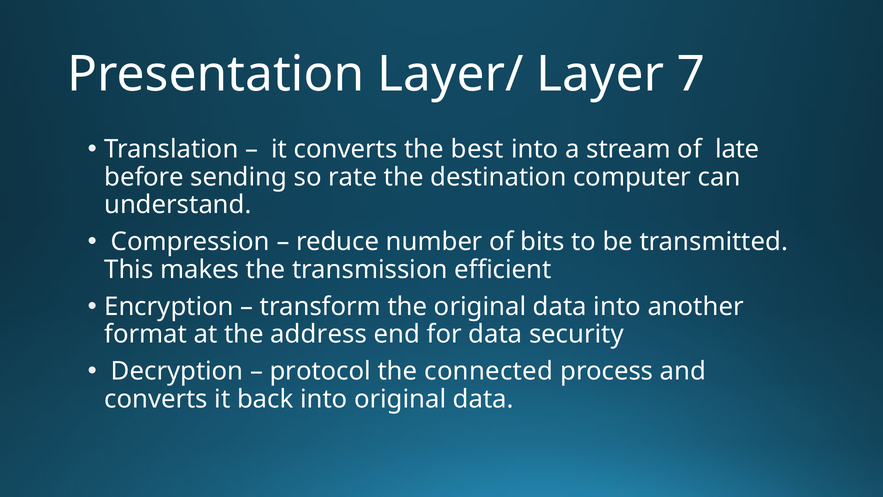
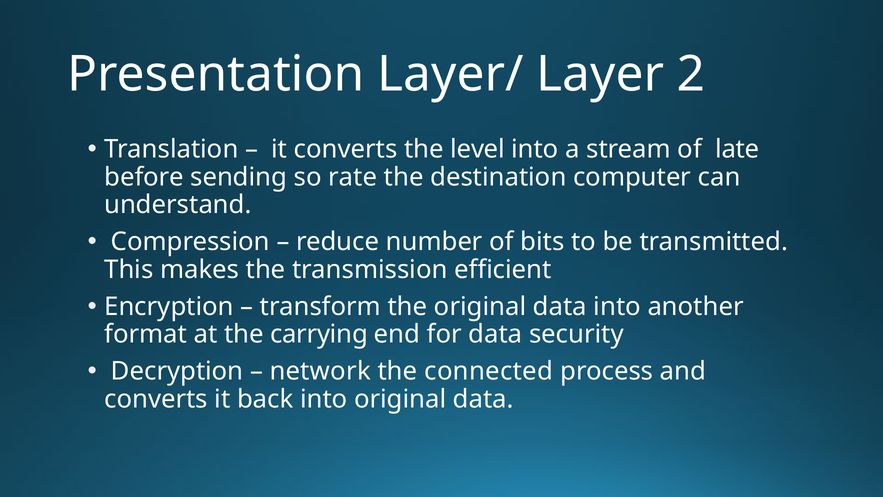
7: 7 -> 2 (691, 74)
best: best -> level (478, 149)
address: address -> carrying (319, 334)
protocol: protocol -> network (320, 371)
